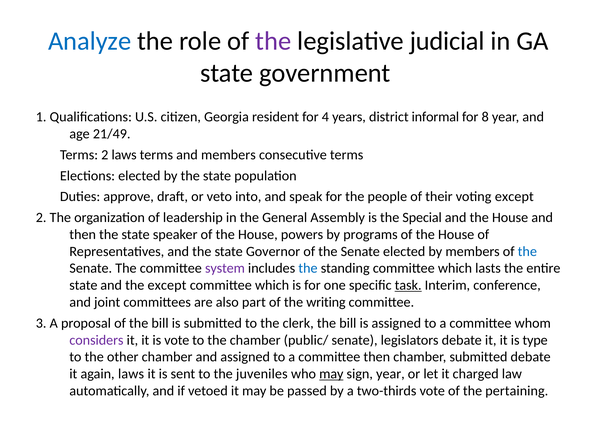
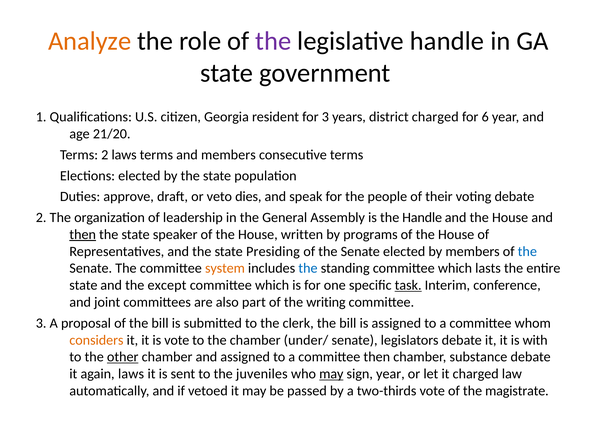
Analyze colour: blue -> orange (90, 41)
legislative judicial: judicial -> handle (447, 41)
for 4: 4 -> 3 (325, 117)
district informal: informal -> charged (435, 117)
8: 8 -> 6 (485, 117)
21/49: 21/49 -> 21/20 (112, 134)
into: into -> dies (248, 197)
voting except: except -> debate (514, 197)
the Special: Special -> Handle (422, 217)
then underline: none -> present (83, 234)
powers: powers -> written (302, 234)
Governor: Governor -> Presiding (273, 251)
system colour: purple -> orange (225, 268)
considers colour: purple -> orange (96, 340)
public/: public/ -> under/ (306, 340)
type: type -> with (535, 340)
other underline: none -> present (123, 357)
chamber submitted: submitted -> substance (478, 357)
pertaining: pertaining -> magistrate (517, 391)
